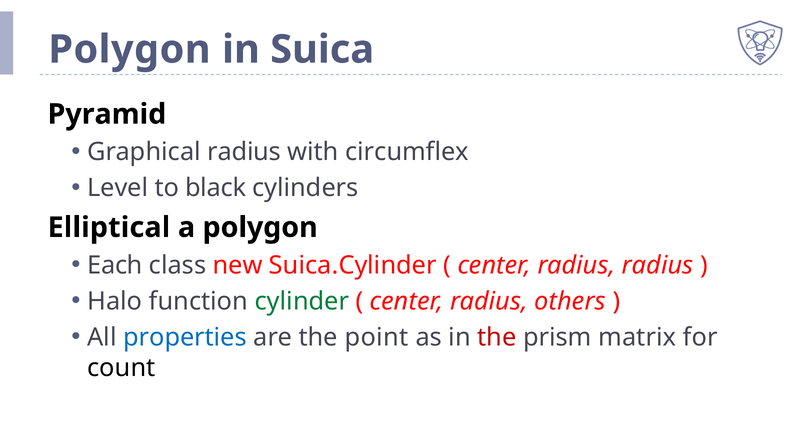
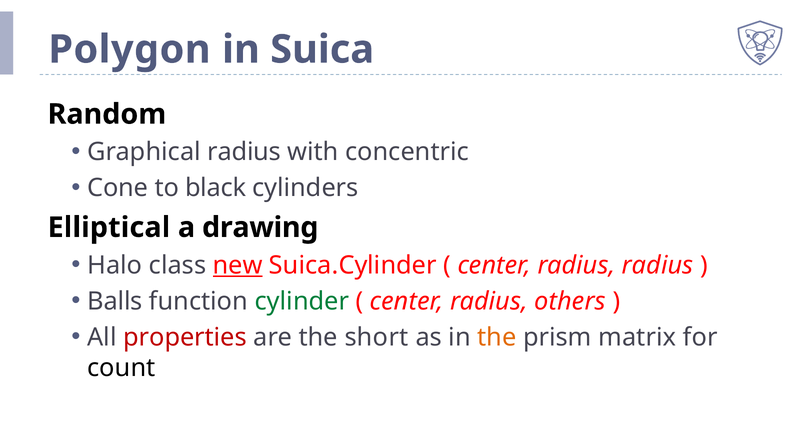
Pyramid: Pyramid -> Random (107, 114)
circumflex: circumflex -> concentric (407, 152)
Level: Level -> Cone (118, 188)
a polygon: polygon -> drawing (260, 228)
Each: Each -> Halo (115, 265)
new underline: none -> present (238, 265)
Halo: Halo -> Balls (115, 301)
properties colour: blue -> red (185, 337)
point: point -> short (376, 337)
the colour: red -> orange (497, 337)
